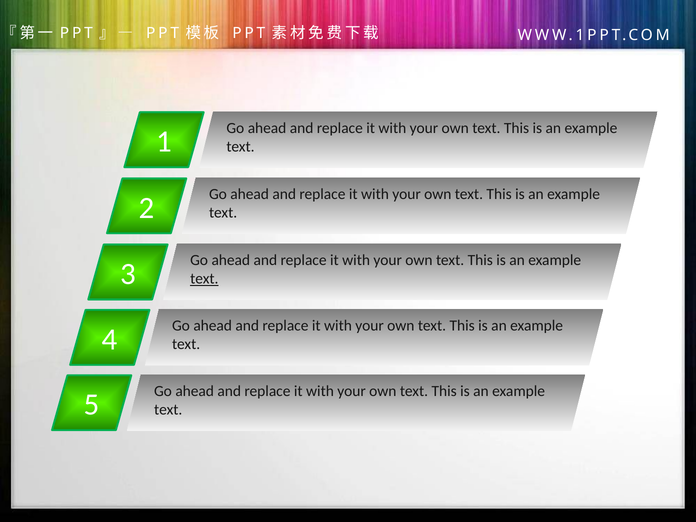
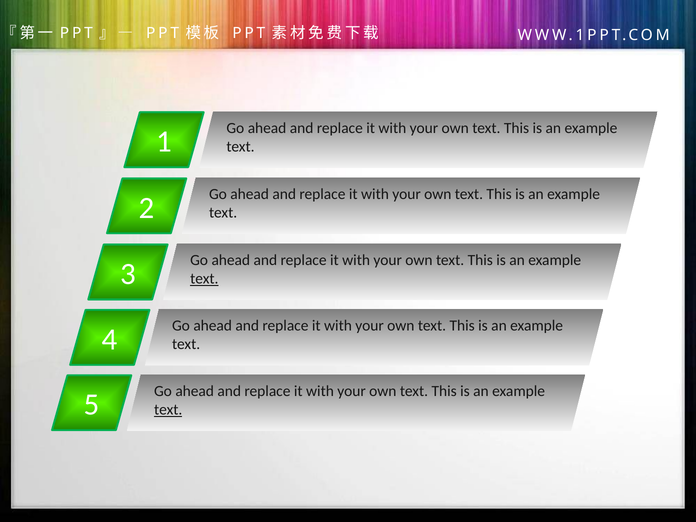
text underline: none -> present (168, 410)
